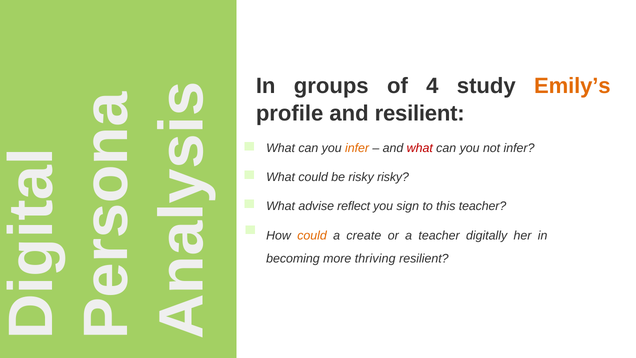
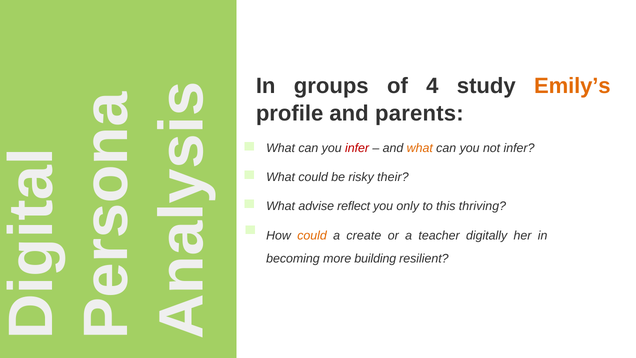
and resilient: resilient -> parents (419, 113)
infer colour: orange -> red (357, 148)
what colour: red -> orange (420, 148)
risky risky: risky -> their (393, 177)
sign: sign -> only (408, 206)
this teacher: teacher -> thriving (482, 206)
thriving: thriving -> building (375, 259)
